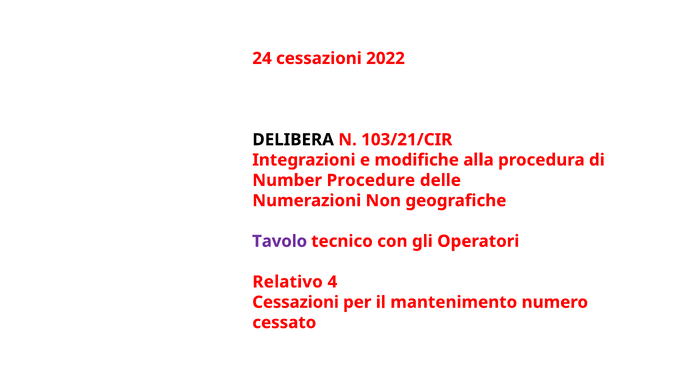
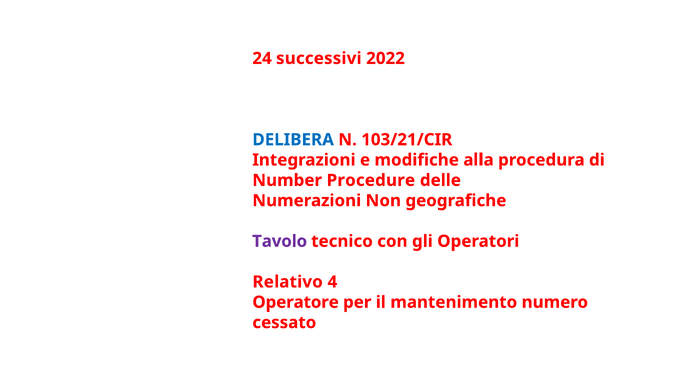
24 cessazioni: cessazioni -> successivi (319, 58)
DELIBERA colour: black -> blue (293, 140)
Cessazioni: Cessazioni -> Operatore (296, 303)
